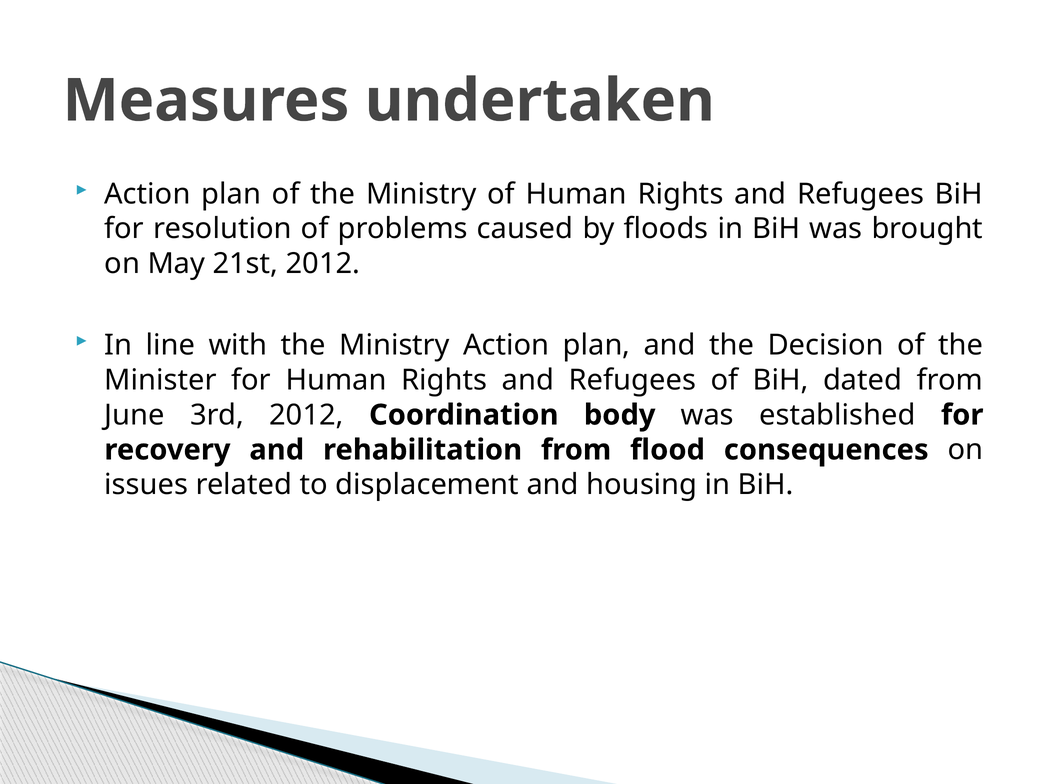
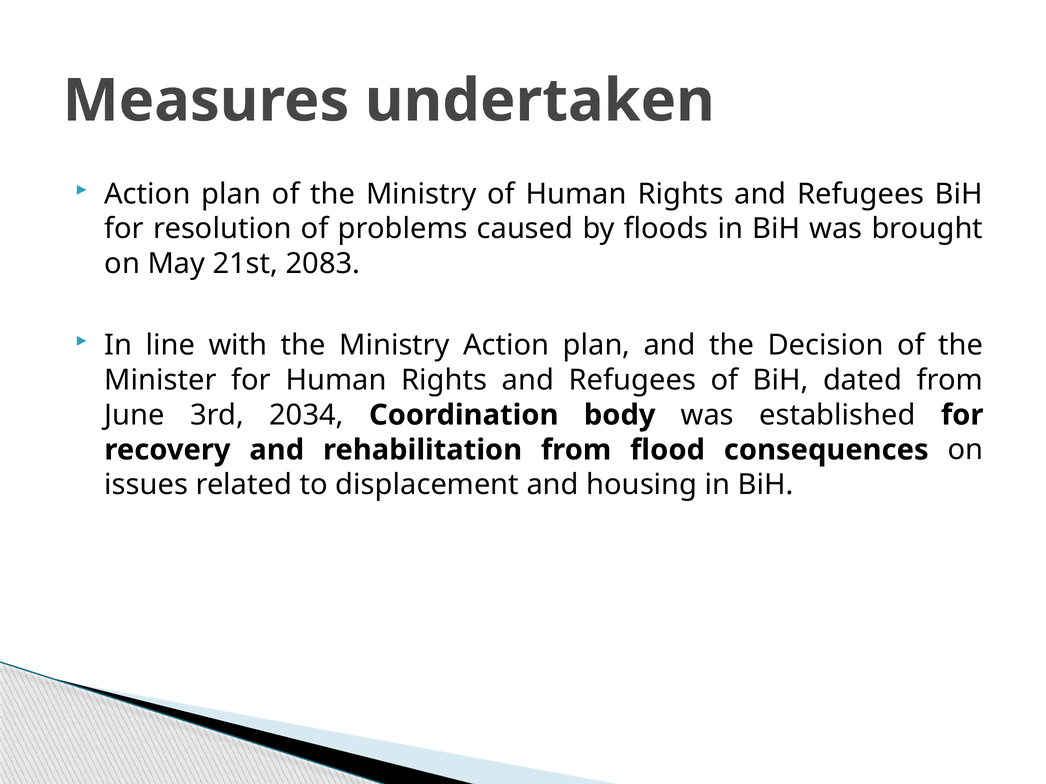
21st 2012: 2012 -> 2083 (323, 264)
3rd 2012: 2012 -> 2034 (306, 415)
